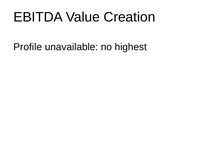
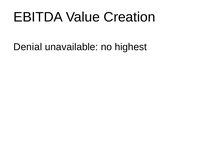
Profile: Profile -> Denial (28, 47)
